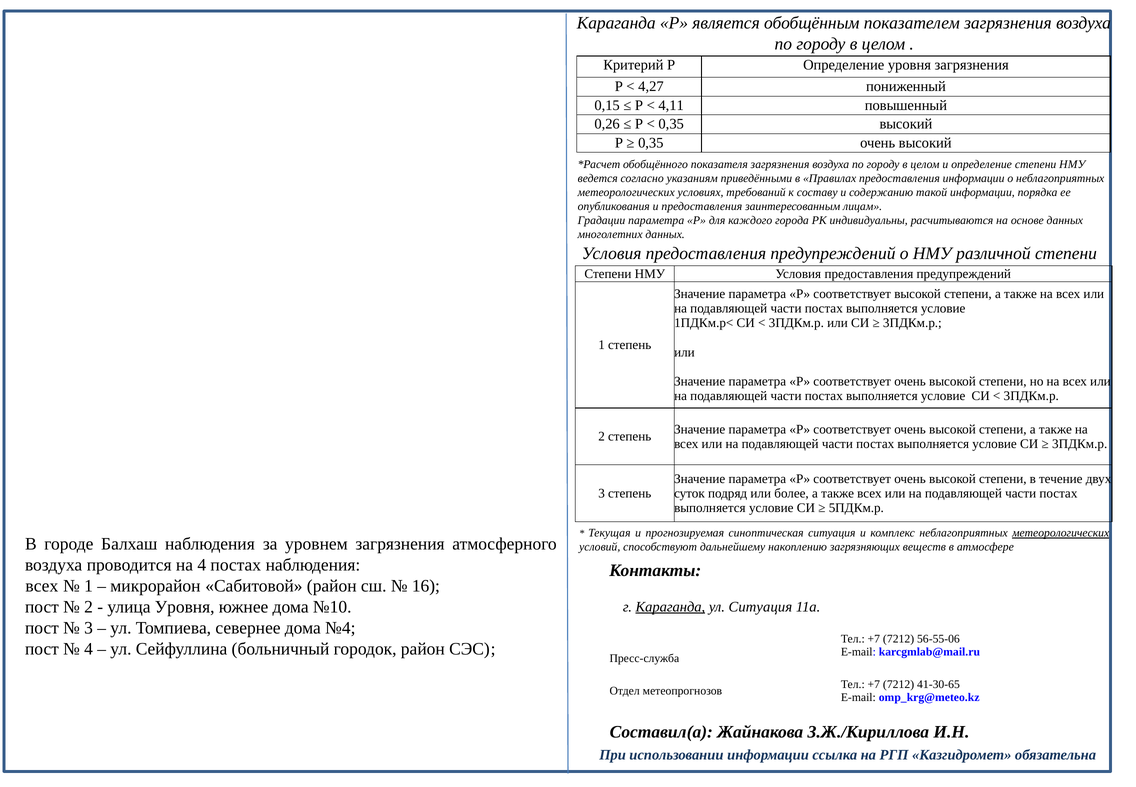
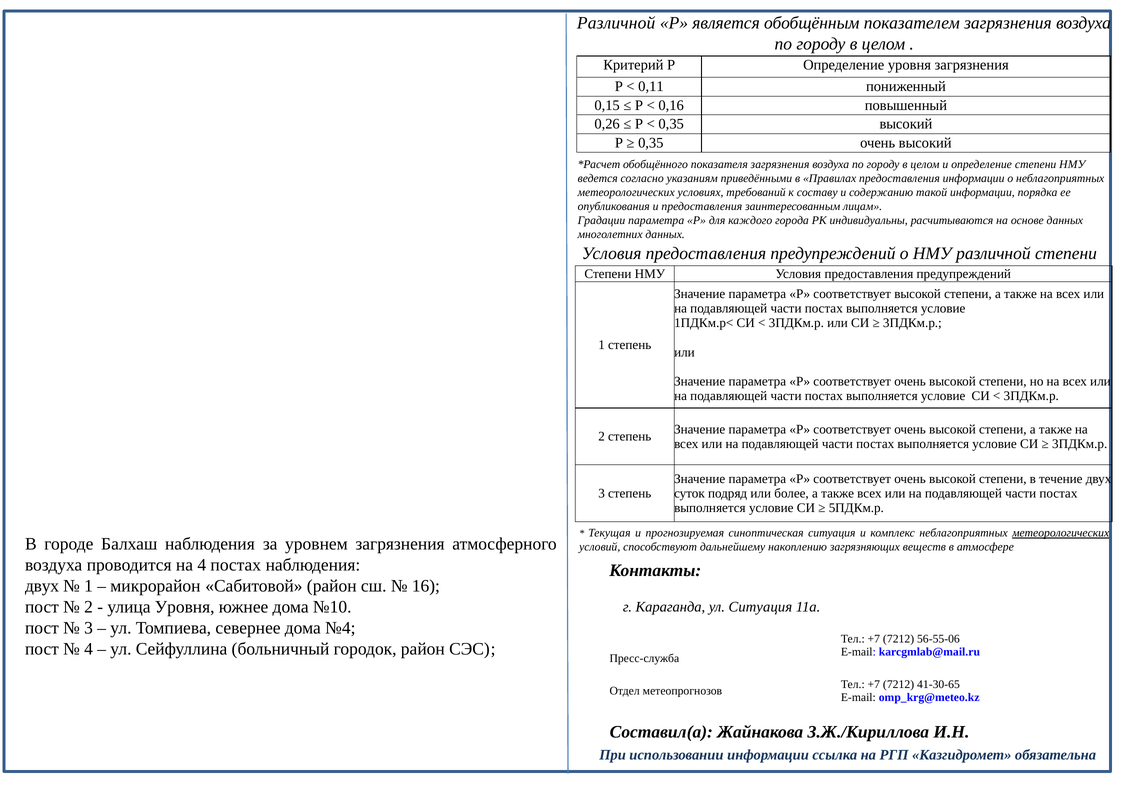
Караганда: Караганда -> Различной (616, 23)
4,27: 4,27 -> 0,11 (651, 87)
4,11: 4,11 -> 0,16 (671, 105)
всех: всех -> двух (42, 586)
Караганда underline: present -> none (670, 606)
